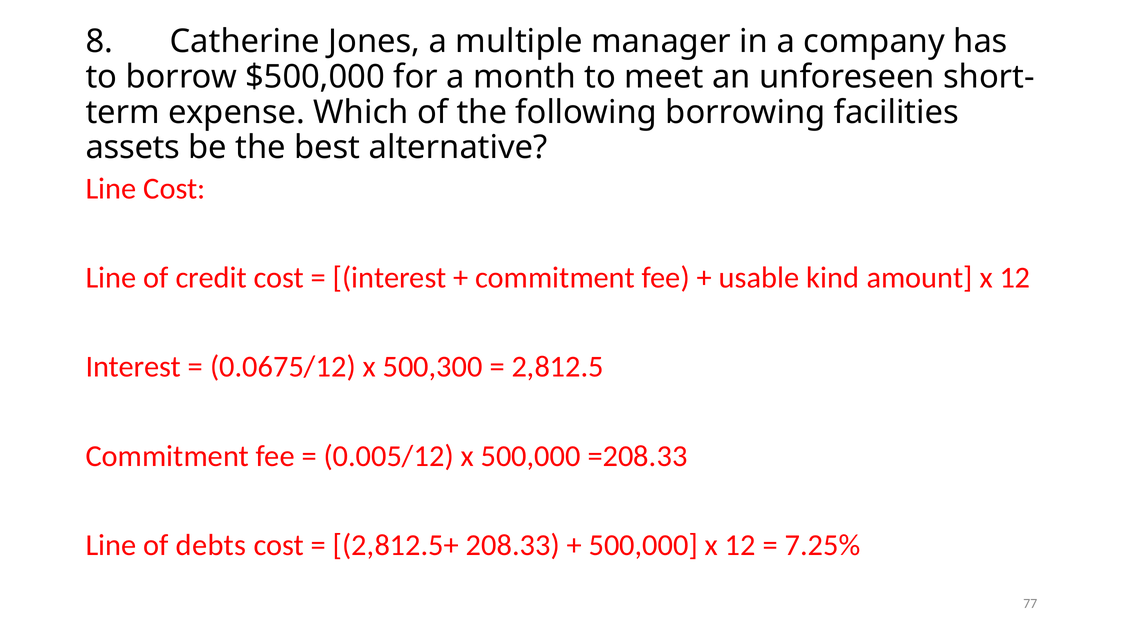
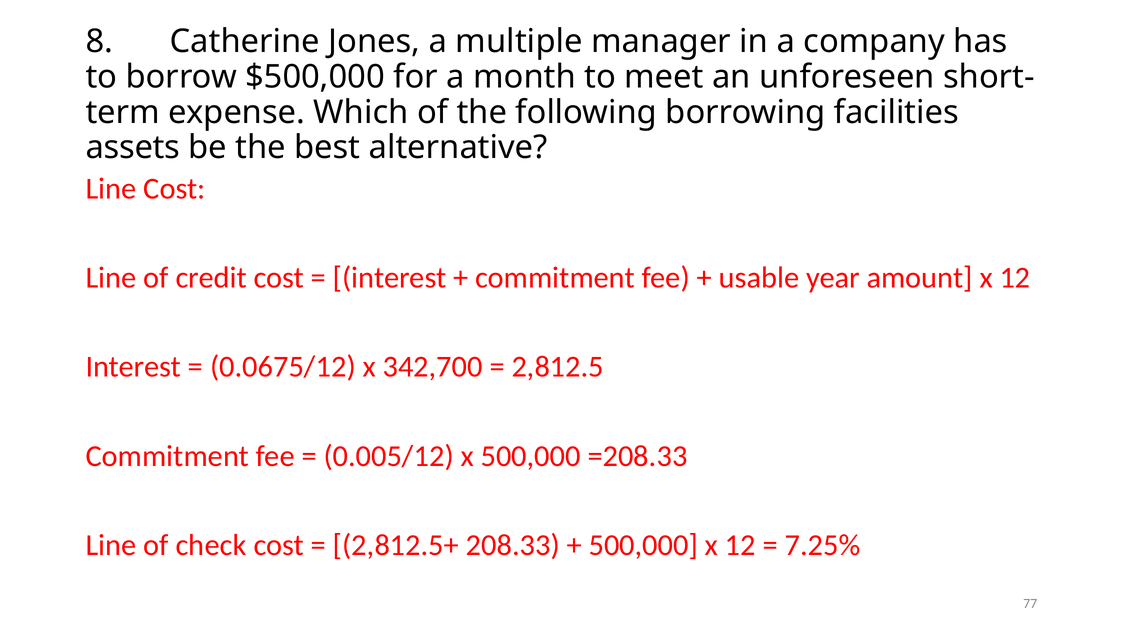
kind: kind -> year (833, 278)
500,300: 500,300 -> 342,700 (433, 367)
debts: debts -> check (211, 545)
